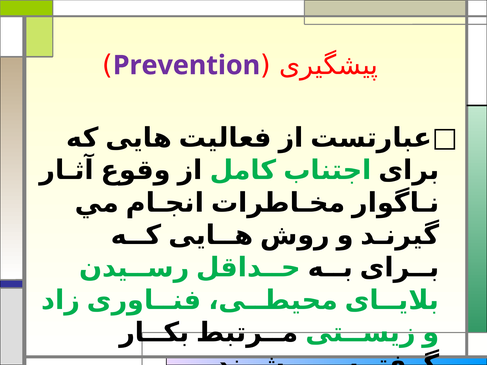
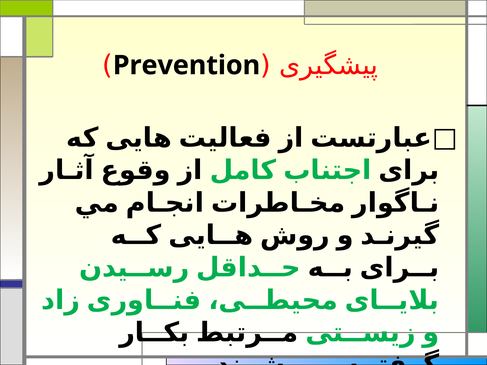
Prevention colour: purple -> black (186, 65)
